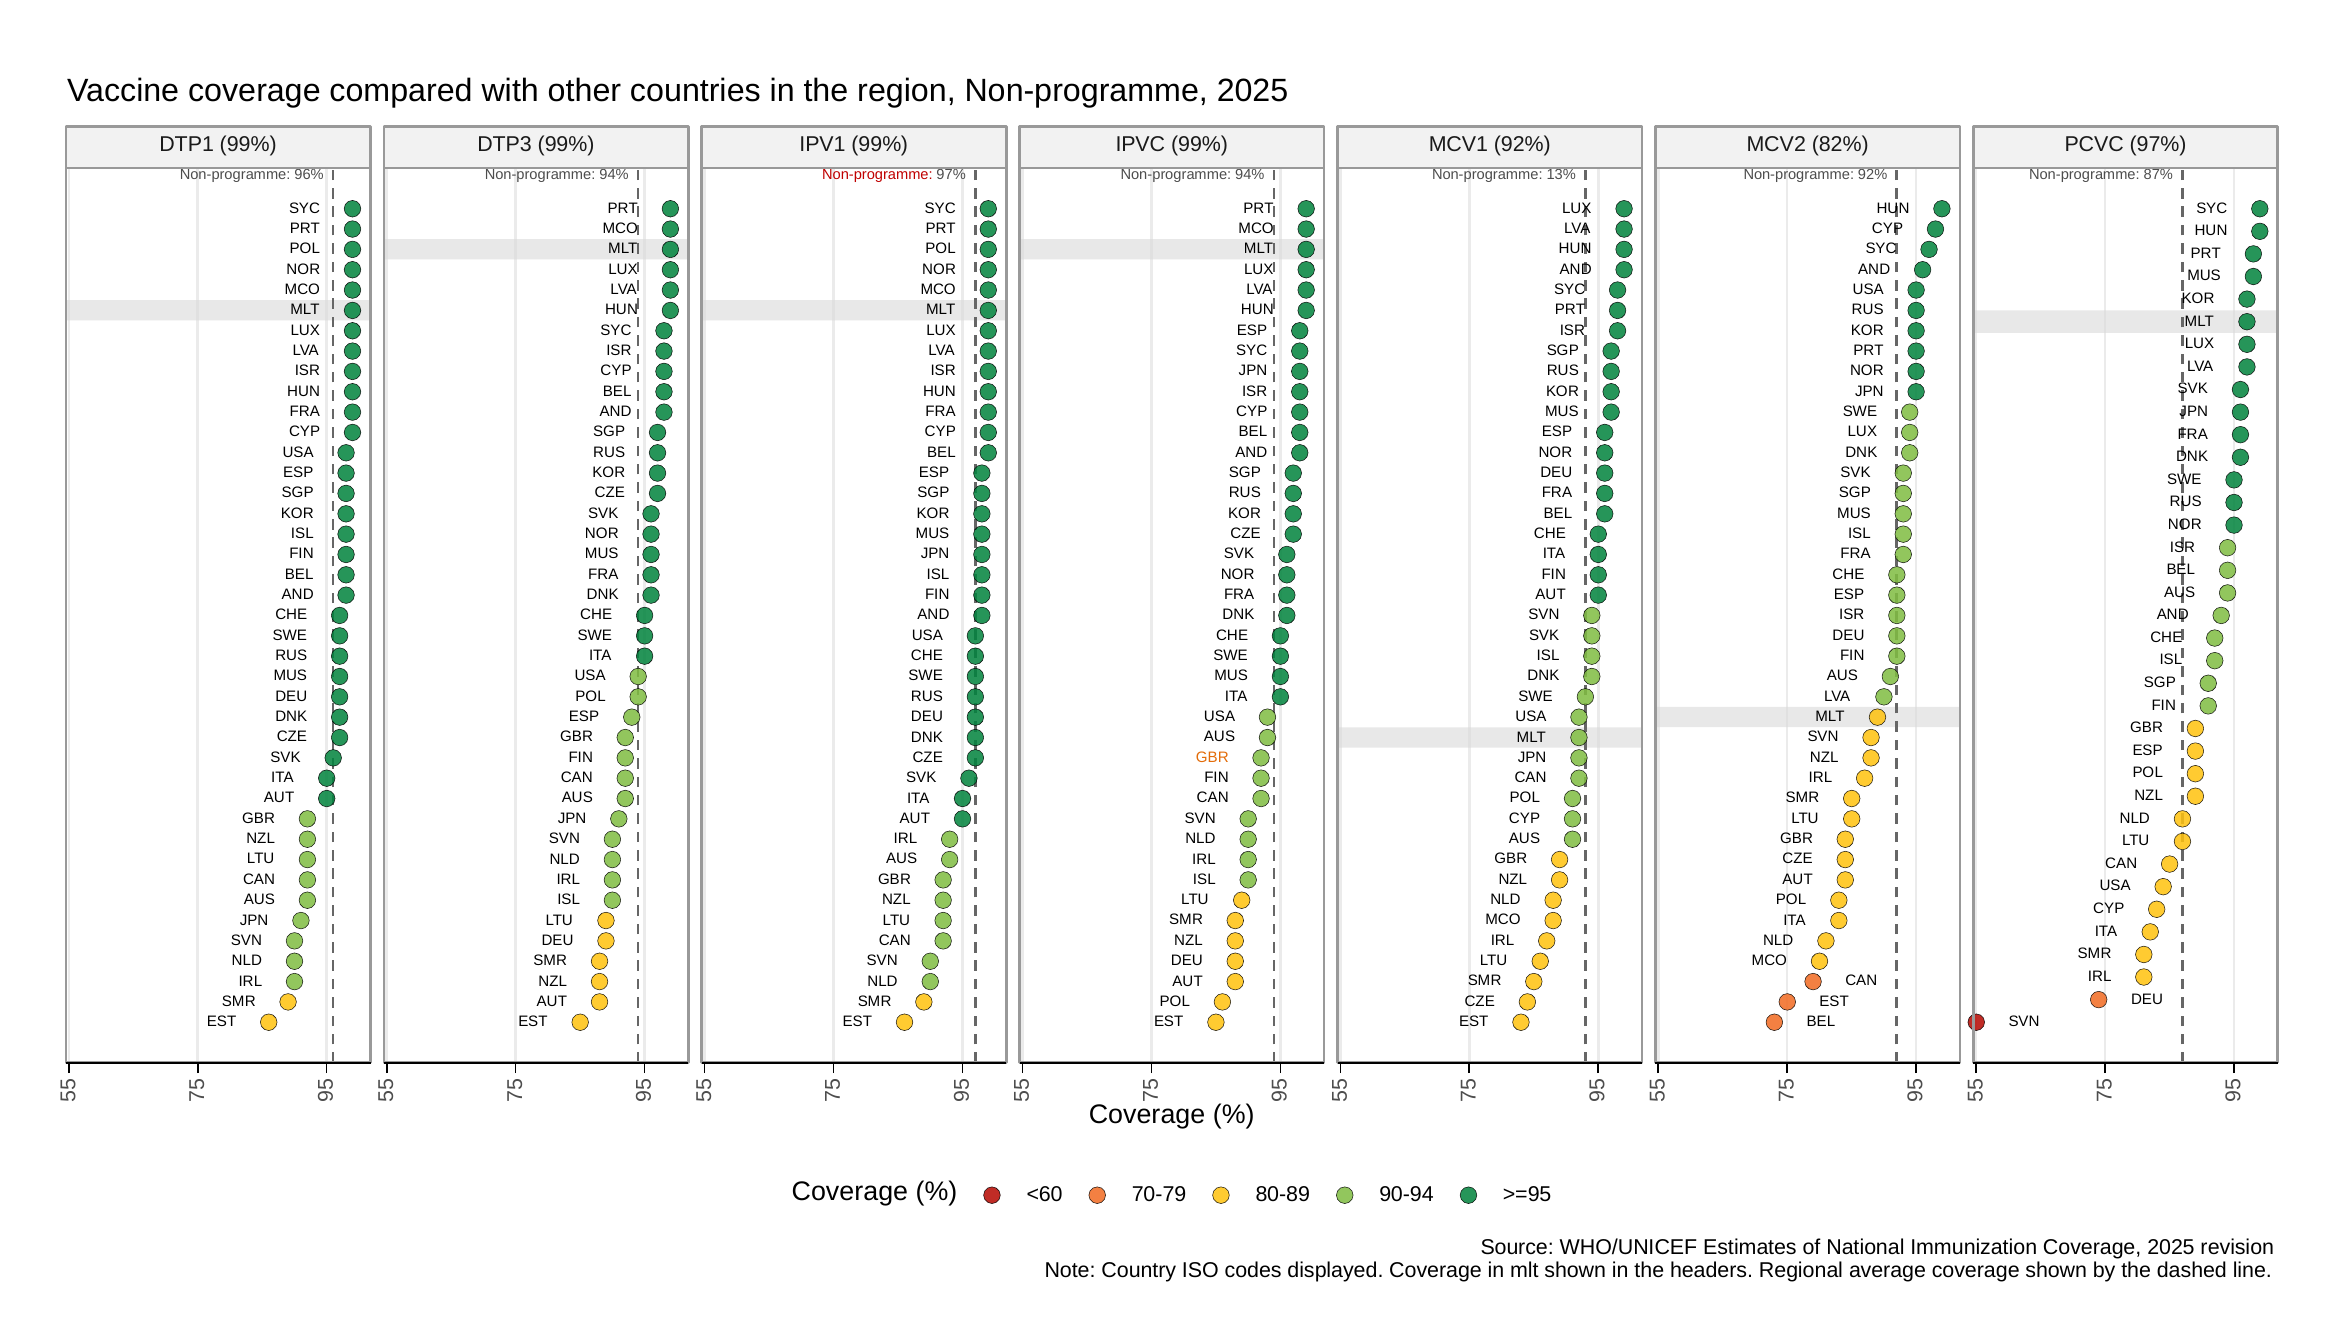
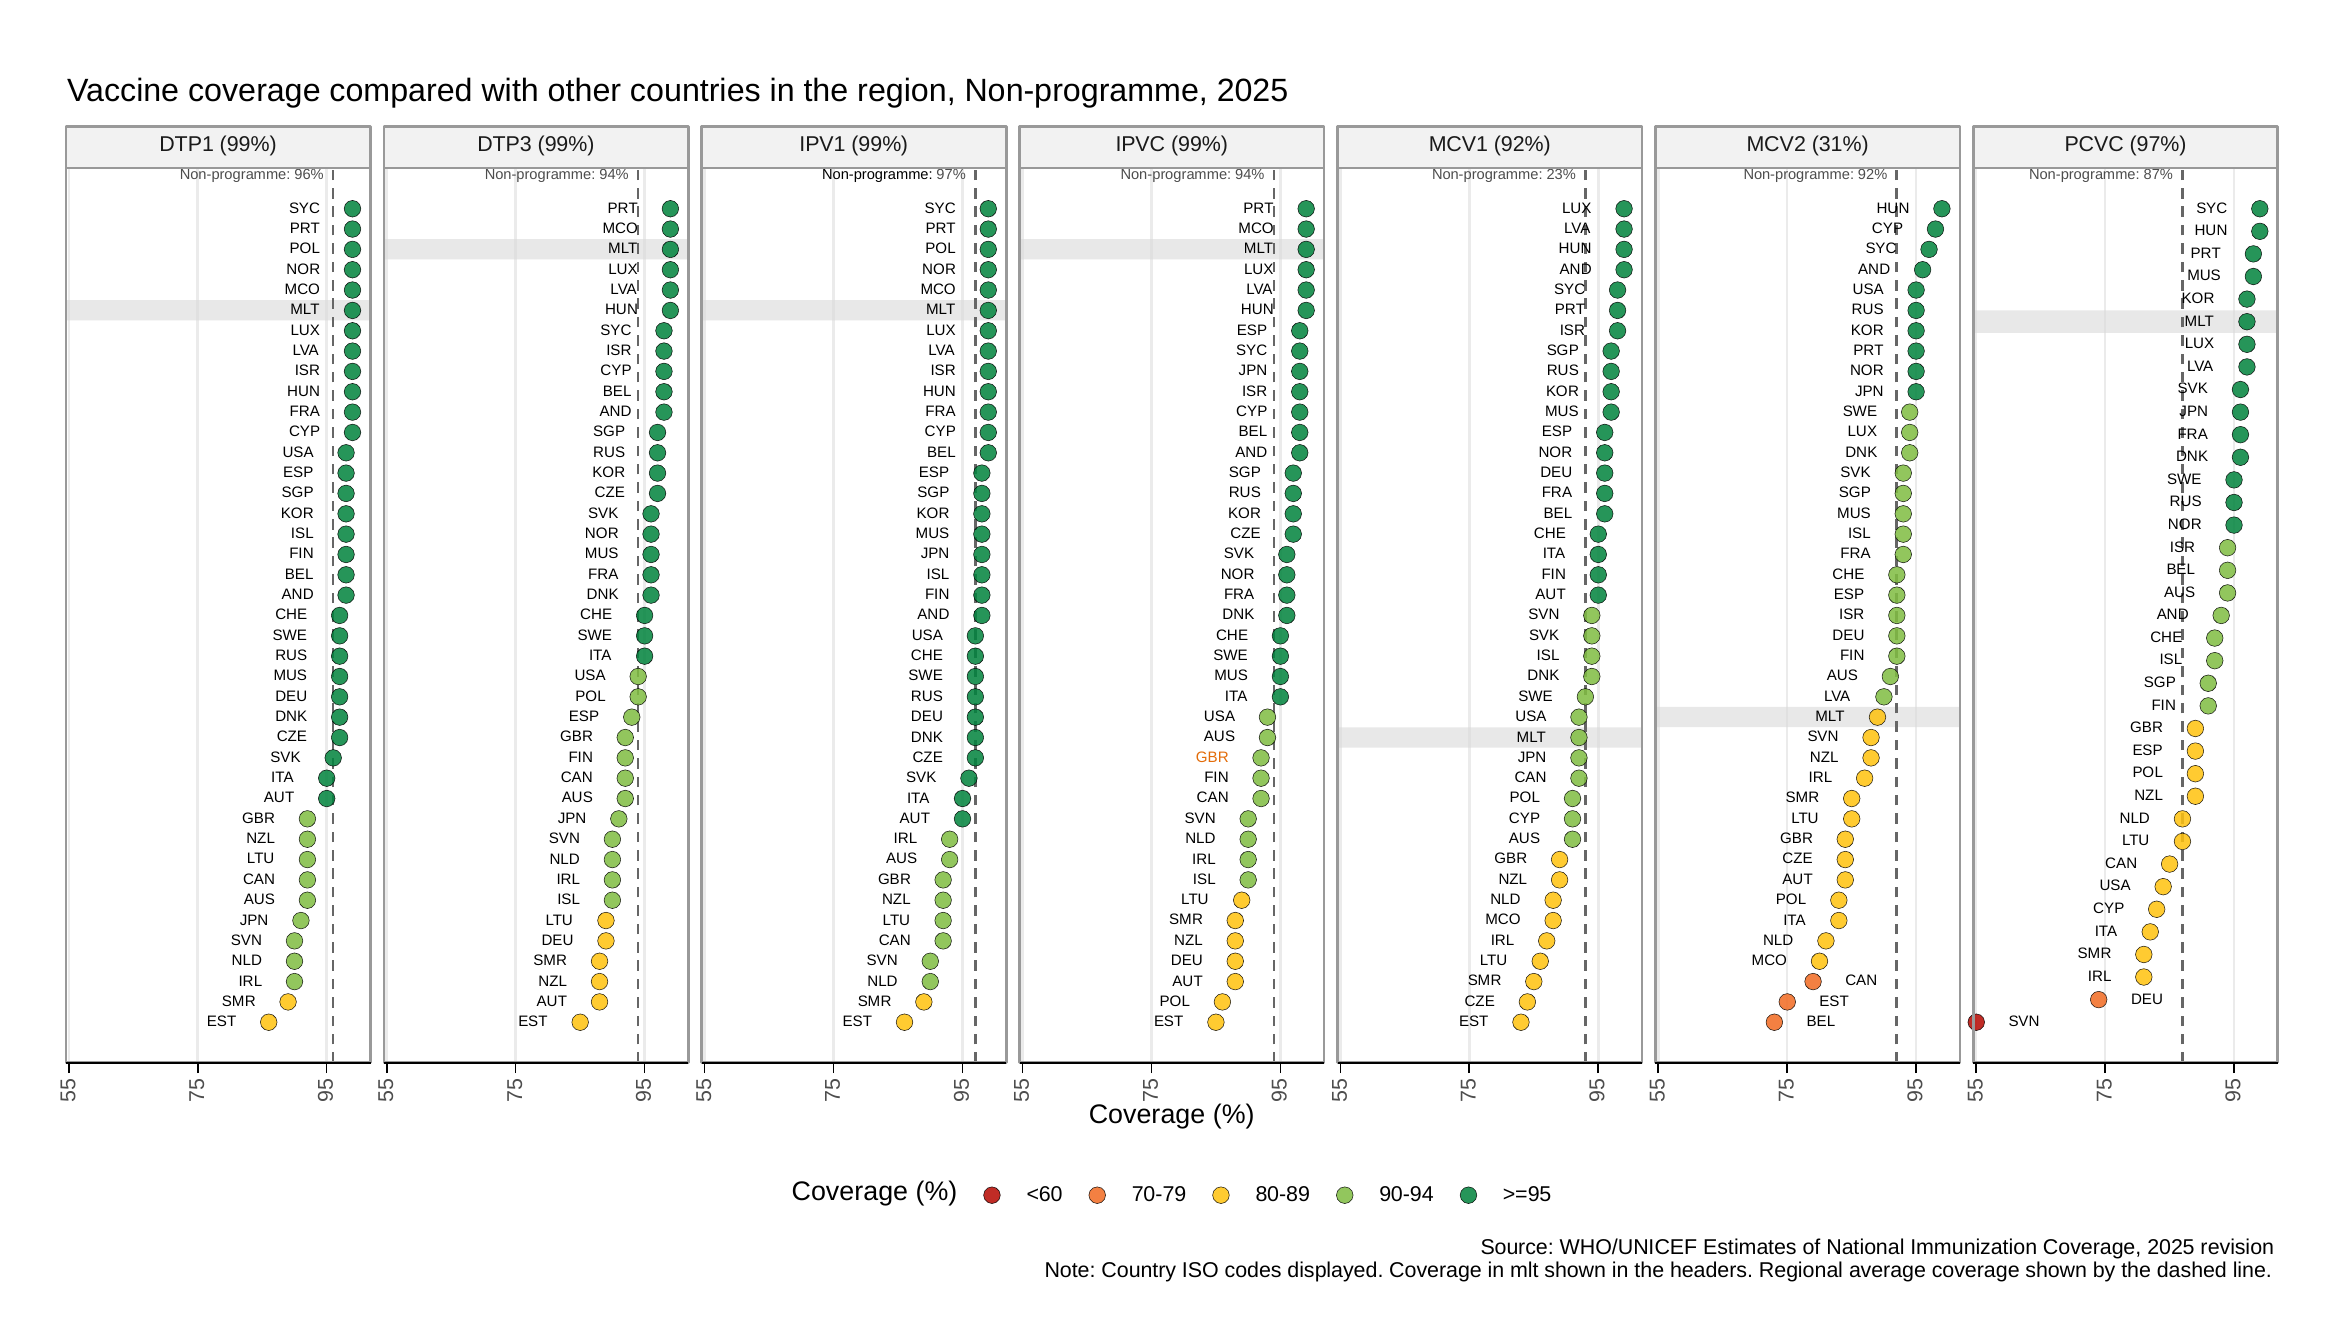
82%: 82% -> 31% (1840, 144)
Non-programme colour: red -> black (877, 174)
13%: 13% -> 23% (1561, 174)
